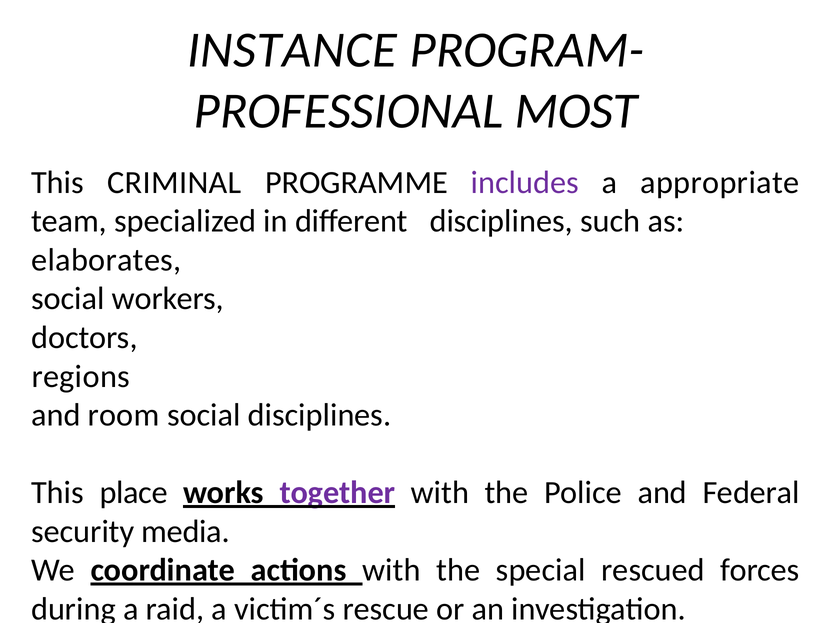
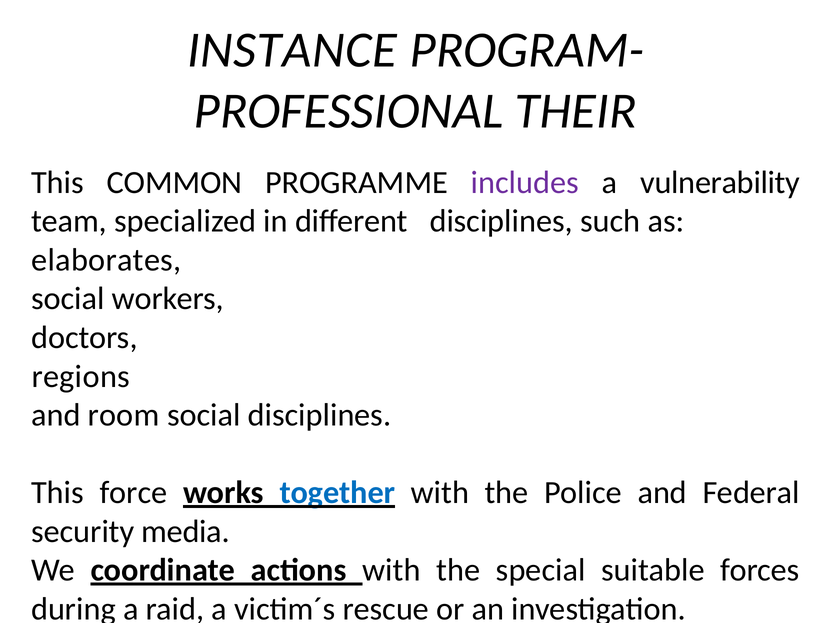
MOST: MOST -> THEIR (576, 111)
CRIMINAL: CRIMINAL -> COMMON (175, 182)
appropriate: appropriate -> vulnerability (720, 182)
place: place -> force (133, 493)
together colour: purple -> blue (337, 493)
rescued: rescued -> suitable (653, 571)
